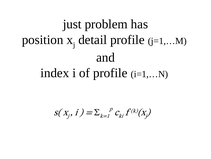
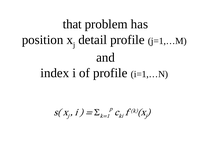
just: just -> that (72, 24)
